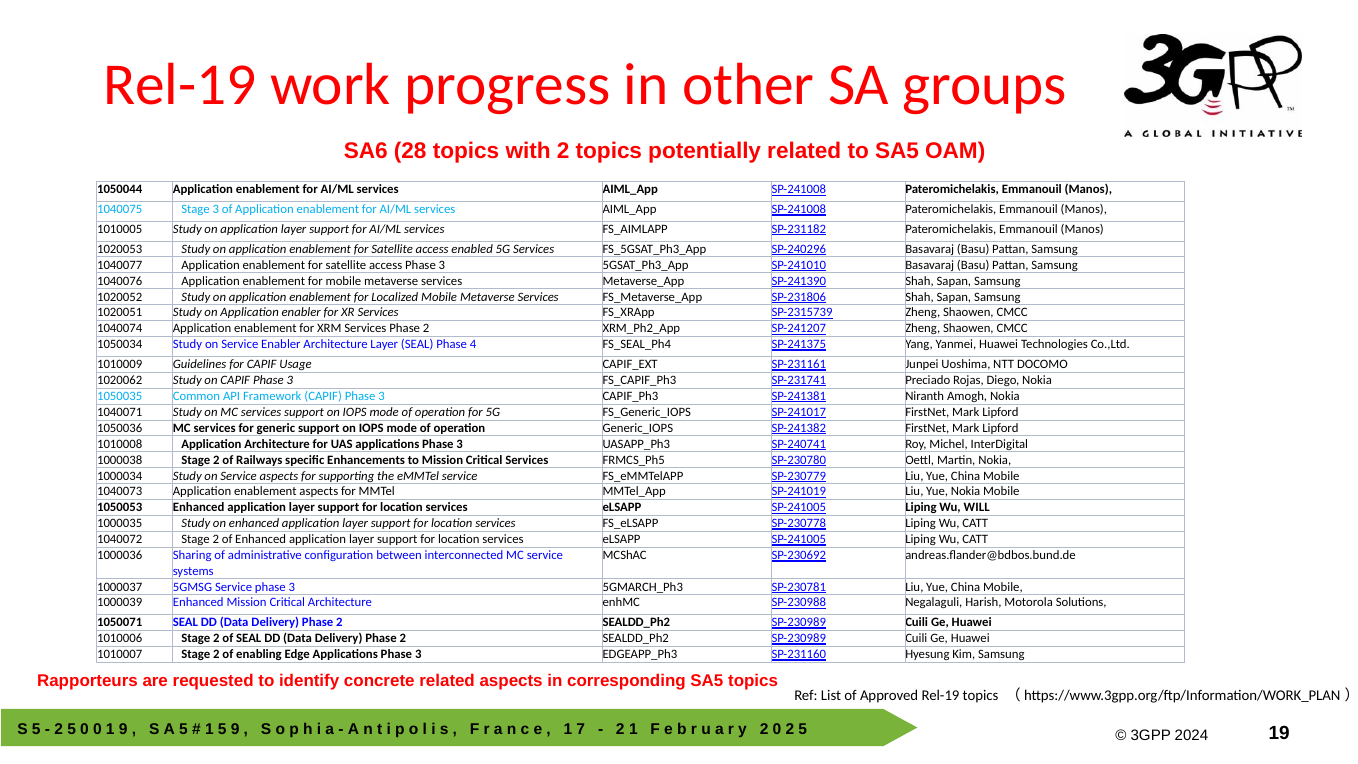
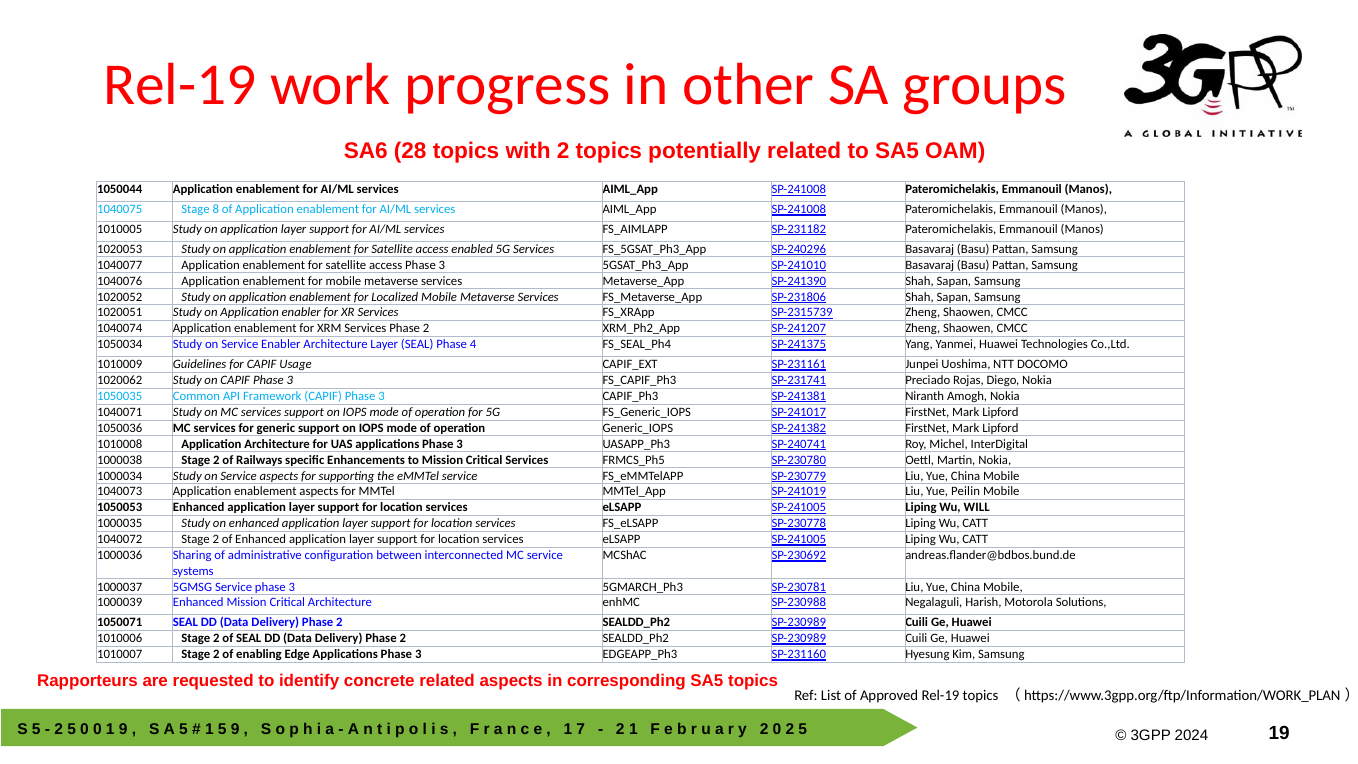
Stage 3: 3 -> 8 (216, 210)
Yue Nokia: Nokia -> Peilin (966, 492)
